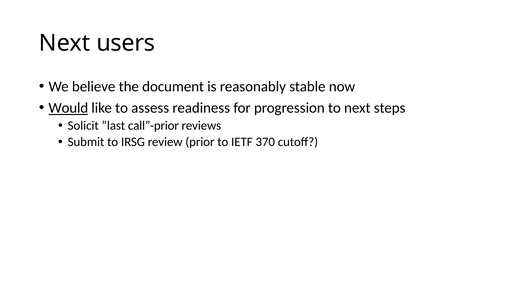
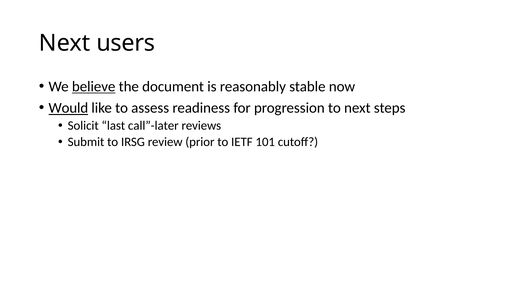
believe underline: none -> present (94, 86)
call”-prior: call”-prior -> call”-later (153, 125)
370: 370 -> 101 (265, 142)
